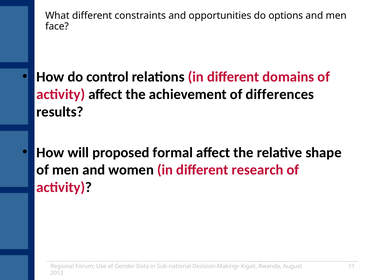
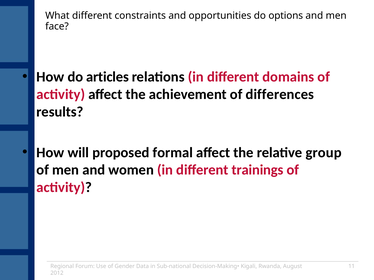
control: control -> articles (108, 77)
shape: shape -> group (324, 153)
research: research -> trainings (258, 170)
